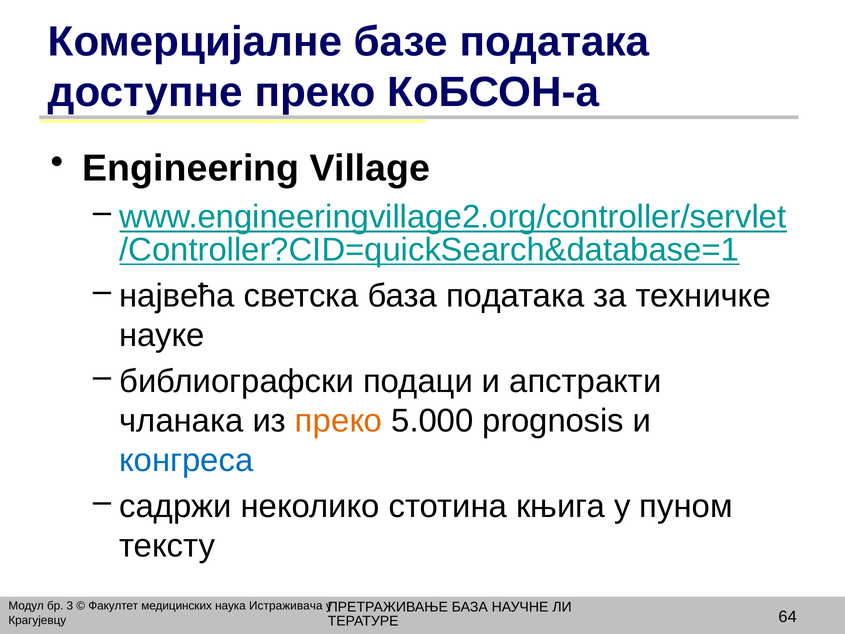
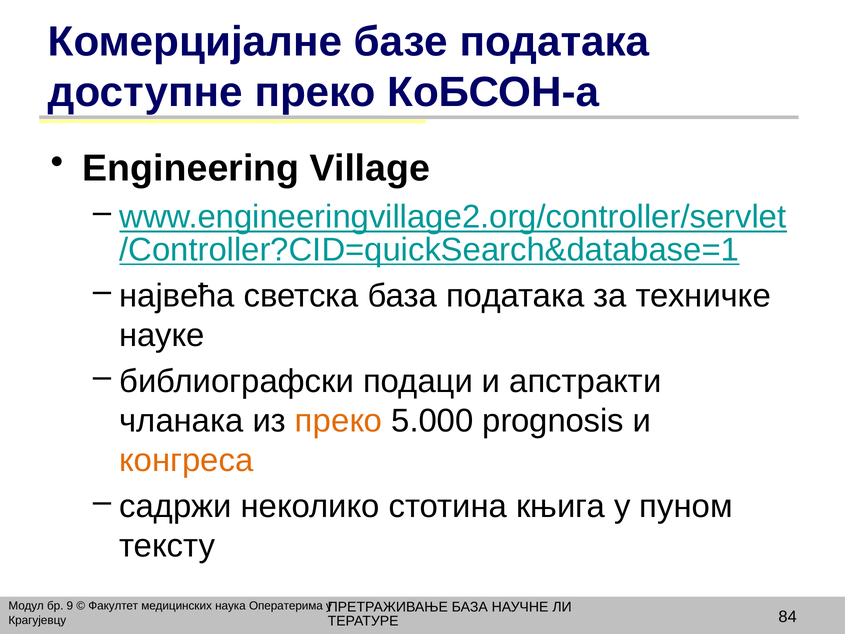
конгреса colour: blue -> orange (186, 460)
3: 3 -> 9 (70, 606)
Истраживача: Истраживача -> Оператерима (286, 606)
64: 64 -> 84 (788, 616)
